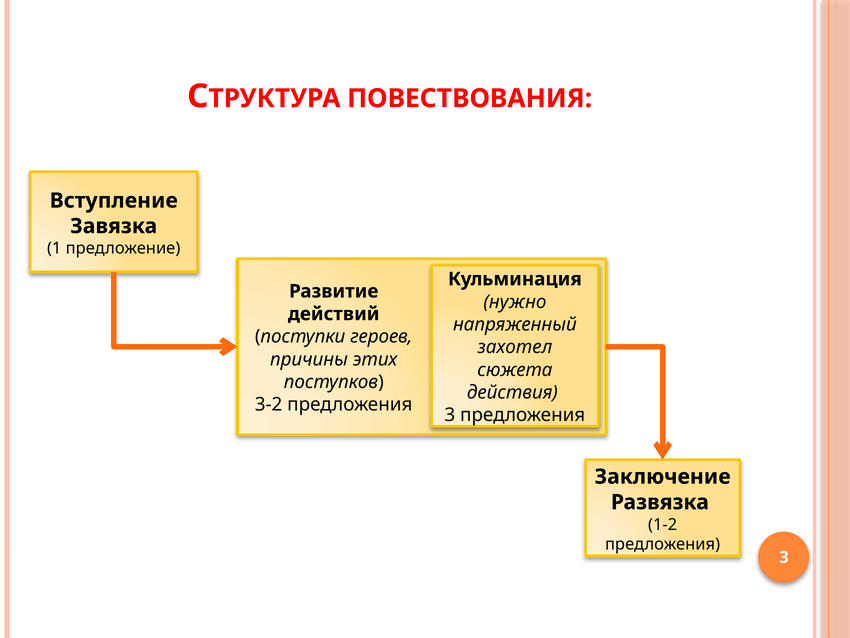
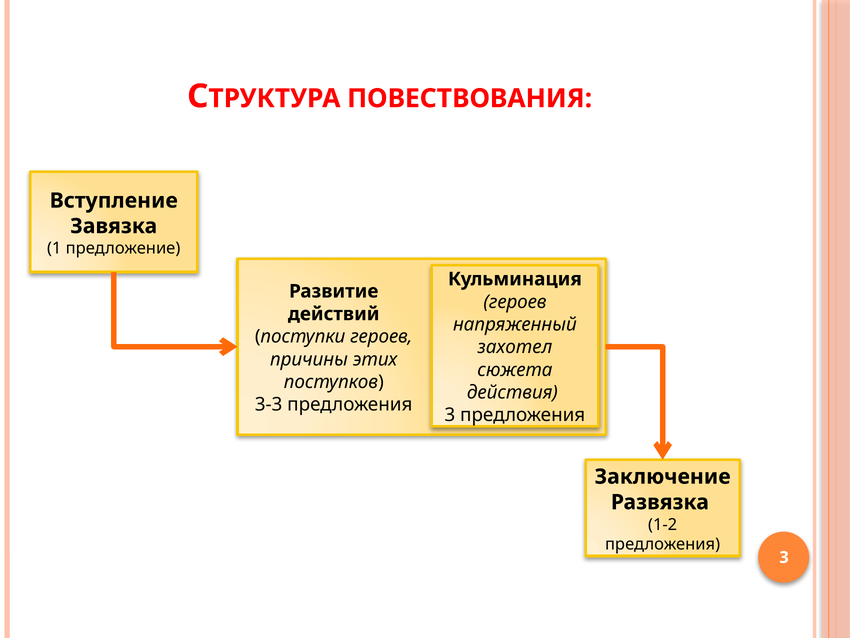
нужно: нужно -> героев (515, 302)
3-2: 3-2 -> 3-3 (269, 404)
